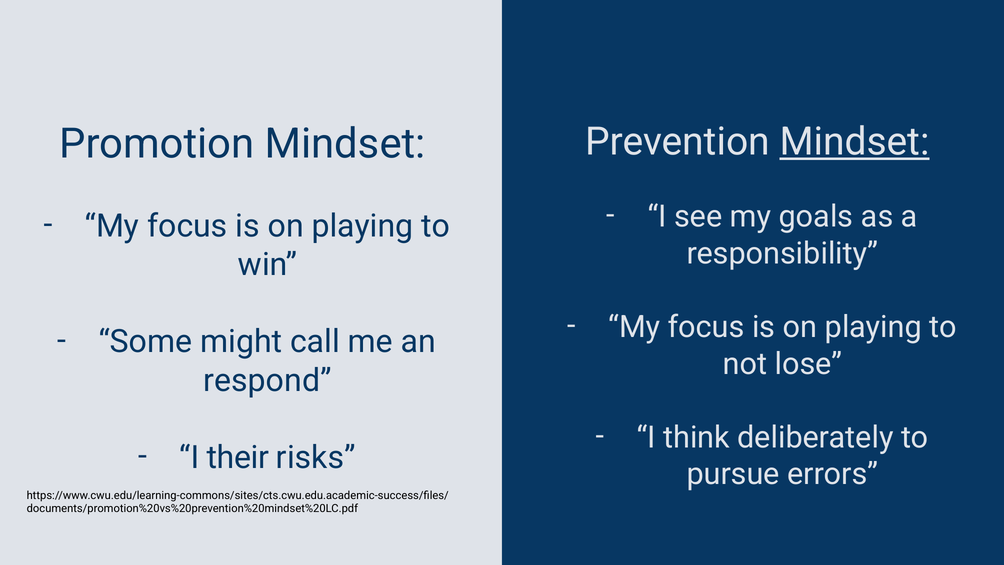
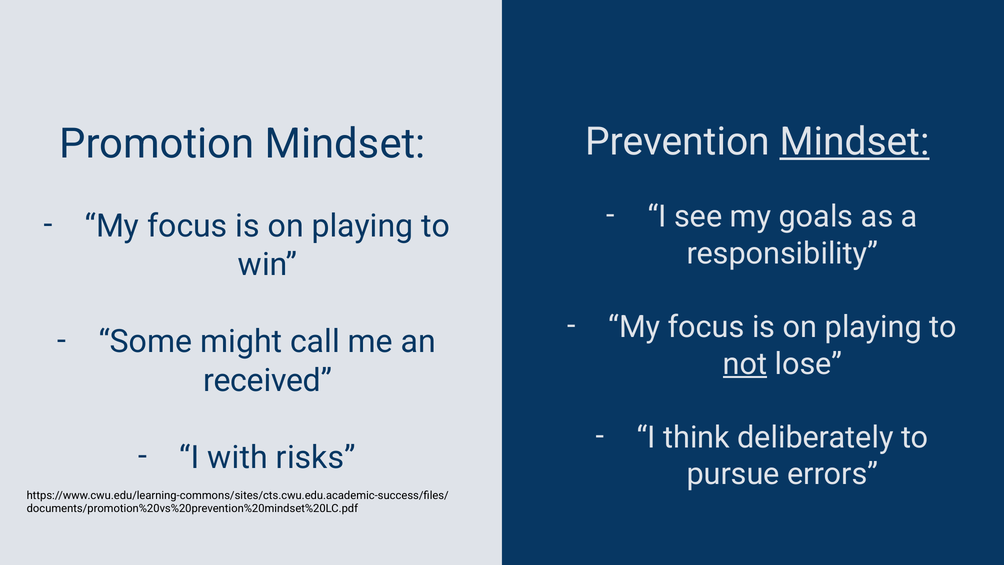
not underline: none -> present (745, 364)
respond: respond -> received (268, 380)
their: their -> with (238, 457)
